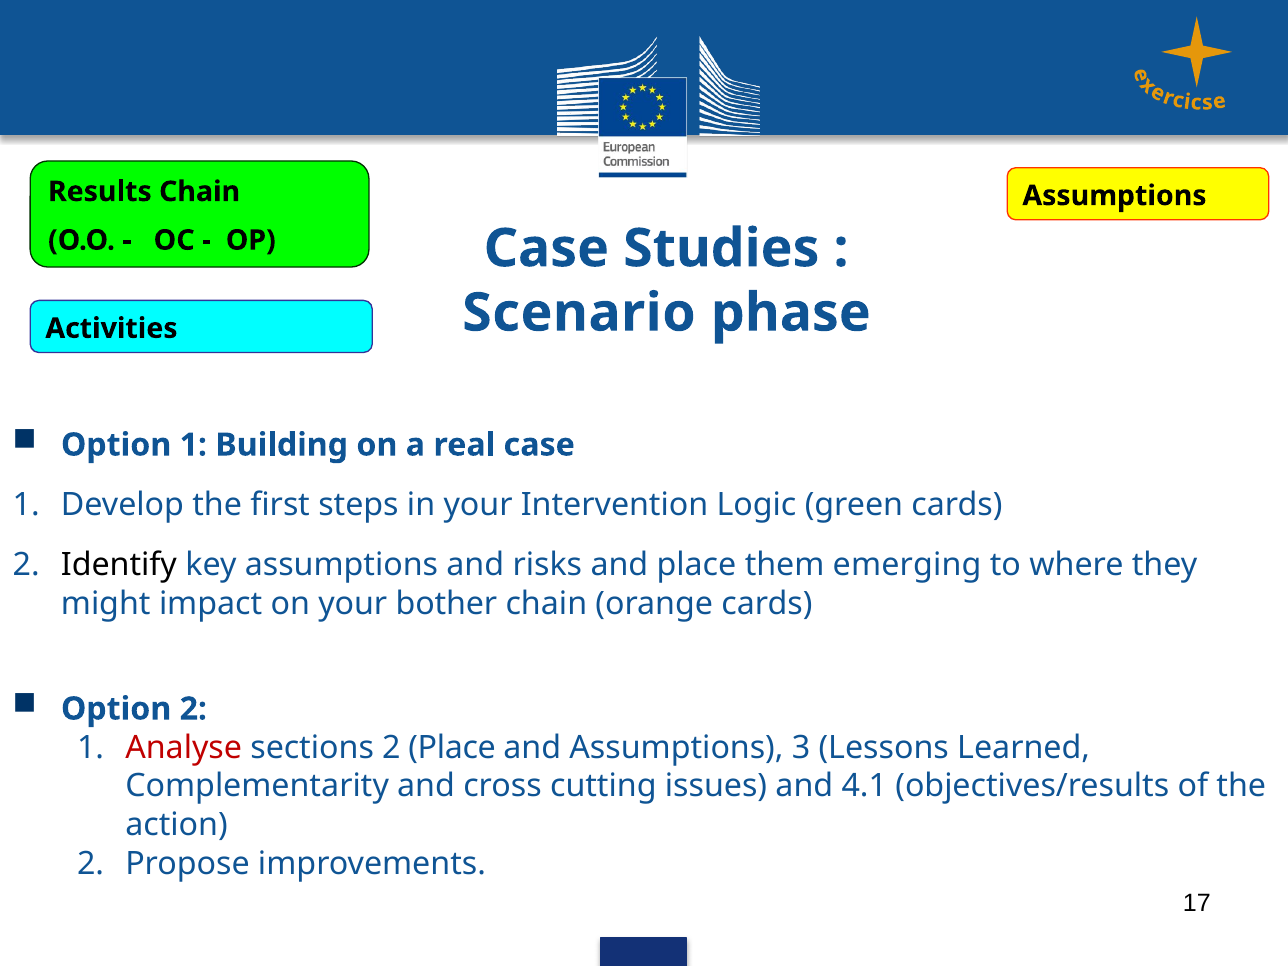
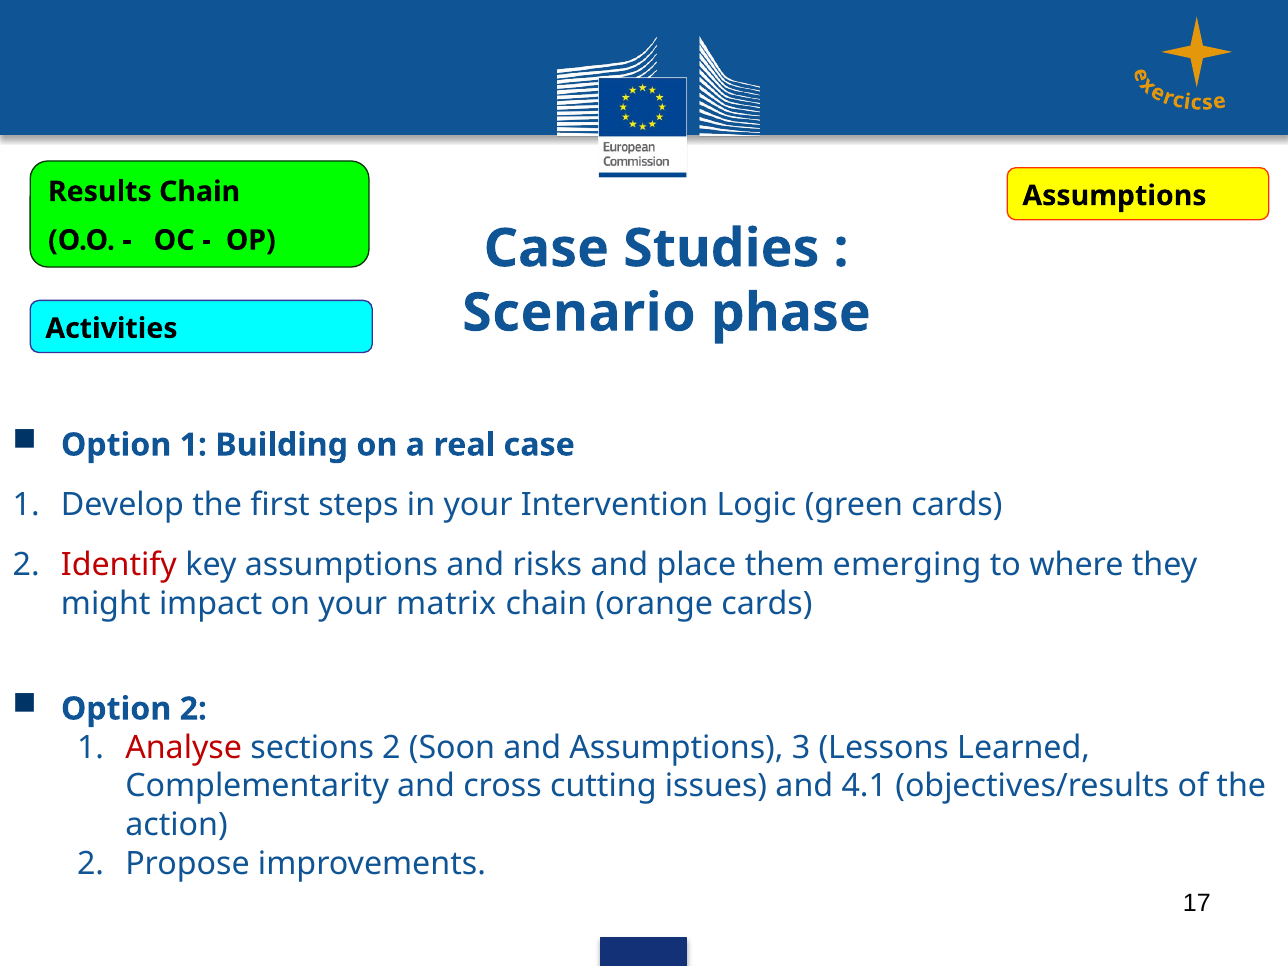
Identify colour: black -> red (119, 565)
bother: bother -> matrix (446, 604)
2 Place: Place -> Soon (452, 748)
